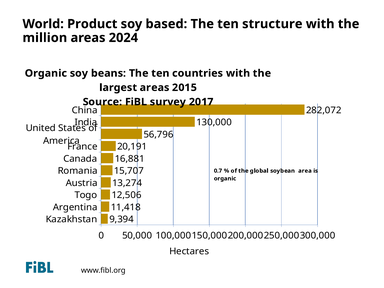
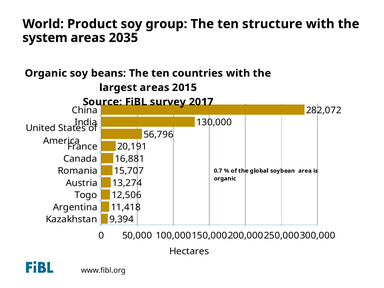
based: based -> group (166, 24)
million: million -> system (45, 38)
2024: 2024 -> 2035 (123, 38)
